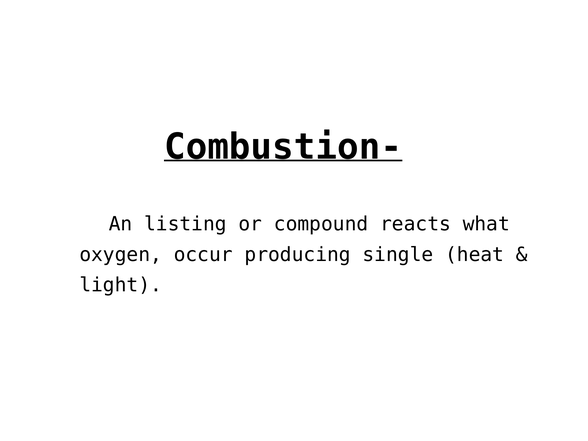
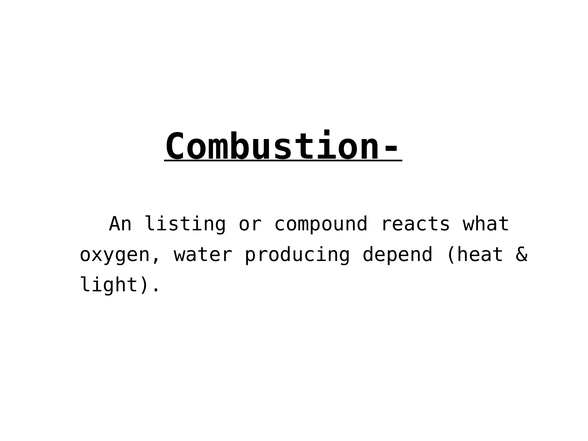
occur: occur -> water (203, 255)
single: single -> depend (398, 255)
